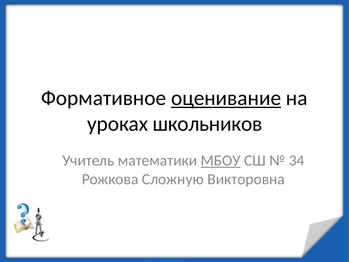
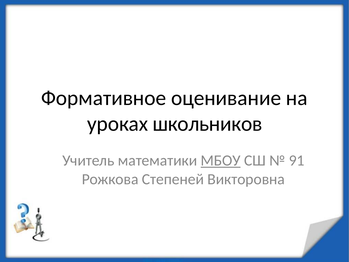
оценивание underline: present -> none (226, 98)
34: 34 -> 91 (297, 160)
Сложную: Сложную -> Степеней (173, 179)
